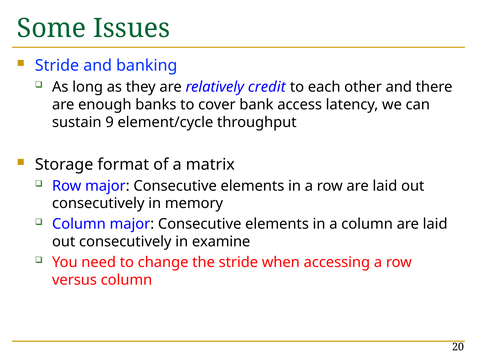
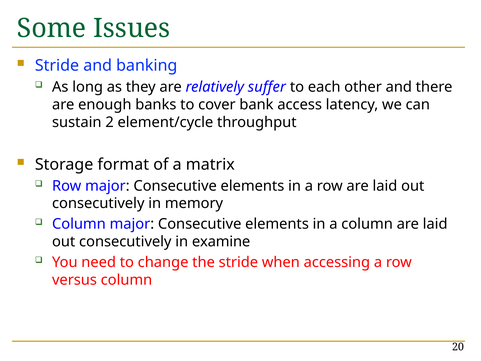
credit: credit -> suffer (267, 87)
9: 9 -> 2 (110, 122)
